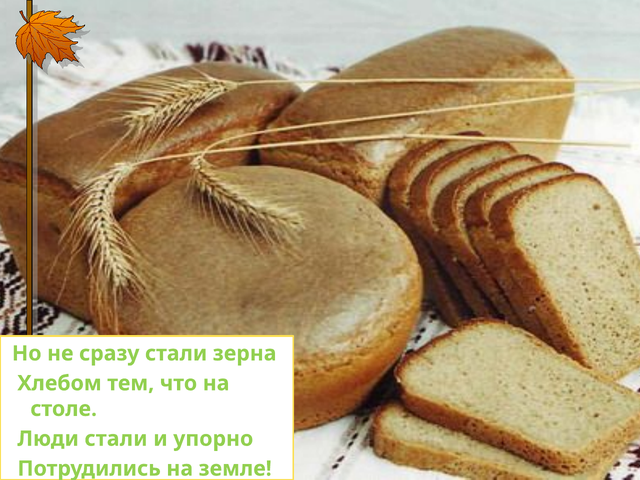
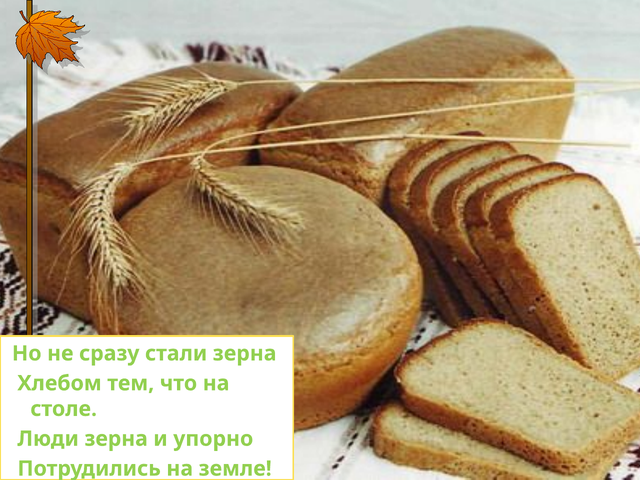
Люди стали: стали -> зерна (116, 439)
